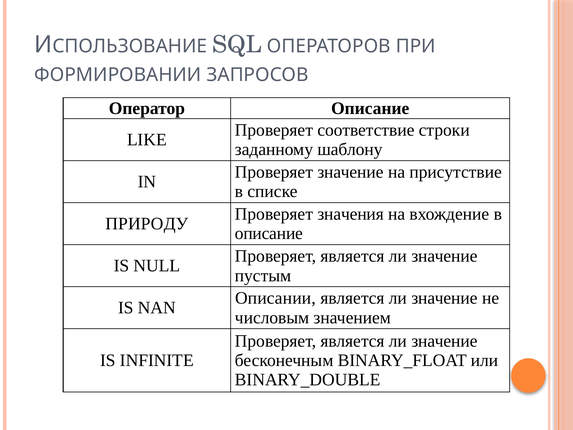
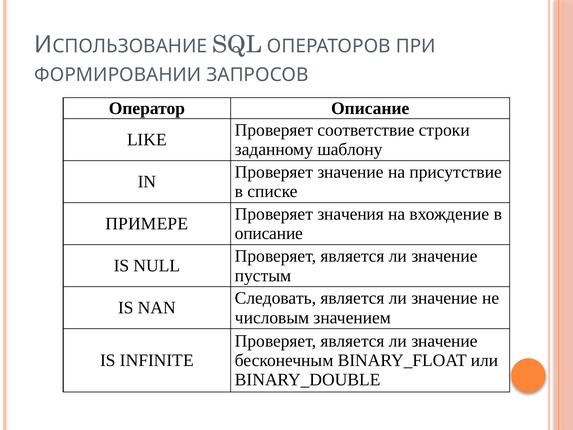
ПРИРОДУ: ПРИРОДУ -> ПРИМЕРЕ (147, 224)
Описании: Описании -> Следовать (276, 298)
